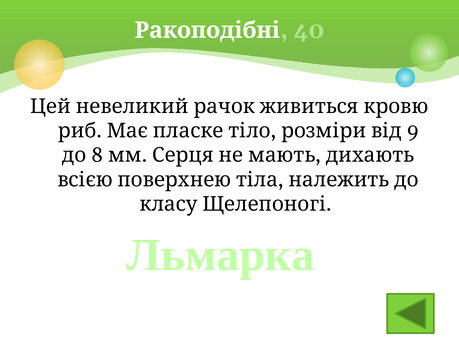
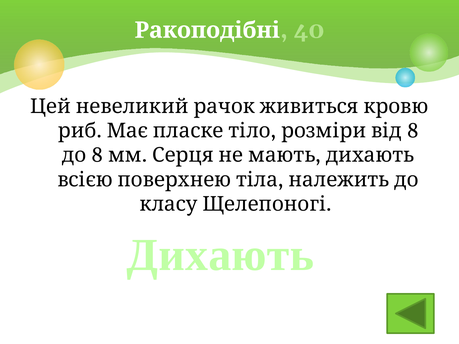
9: 9 -> 8 (413, 131)
Льмарка: Льмарка -> Дихають (220, 255)
